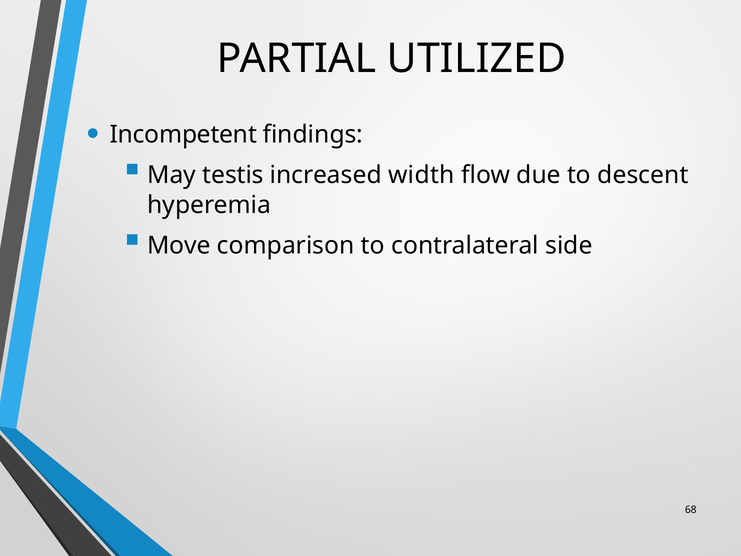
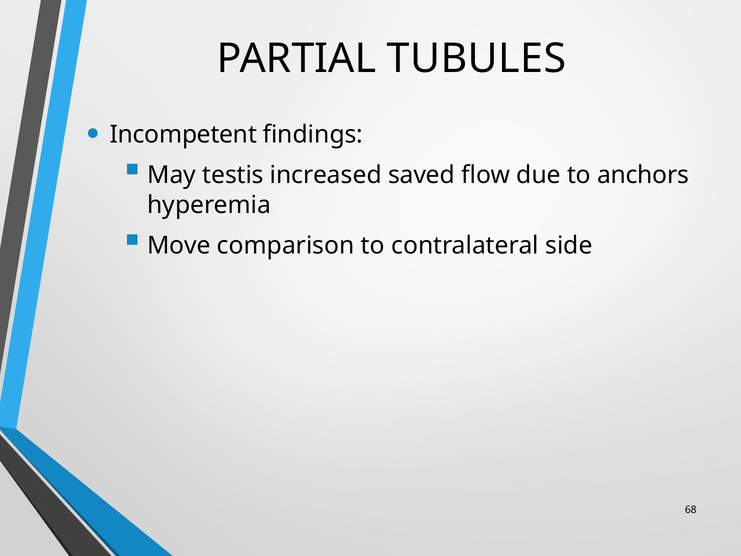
UTILIZED: UTILIZED -> TUBULES (476, 58)
width: width -> saved (422, 175)
descent: descent -> anchors (643, 175)
